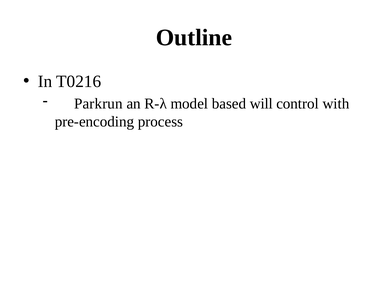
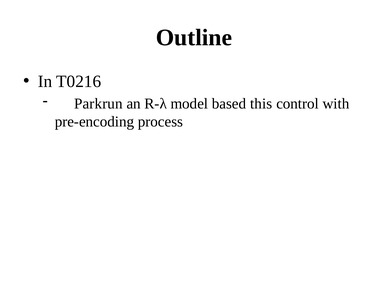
will: will -> this (261, 104)
